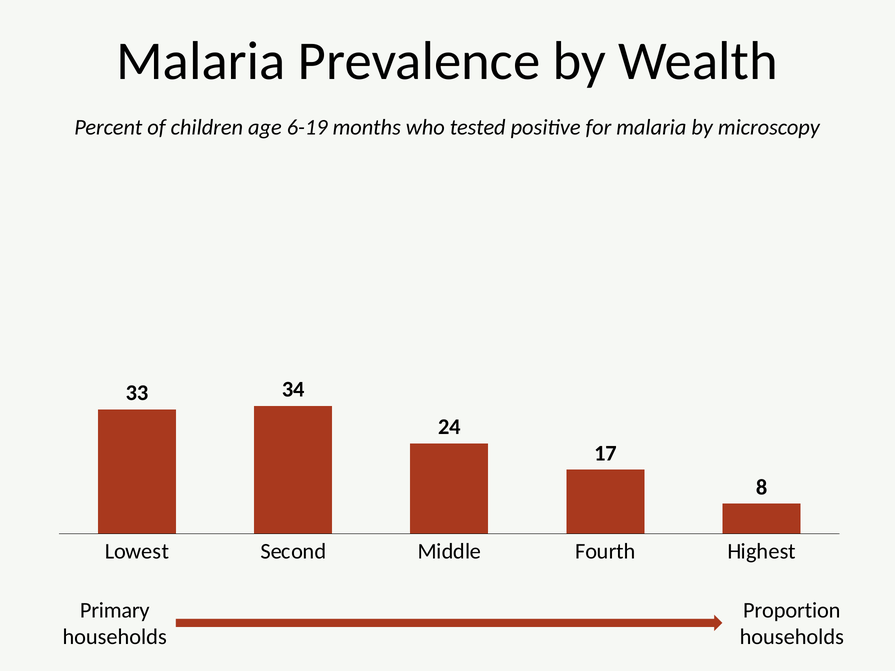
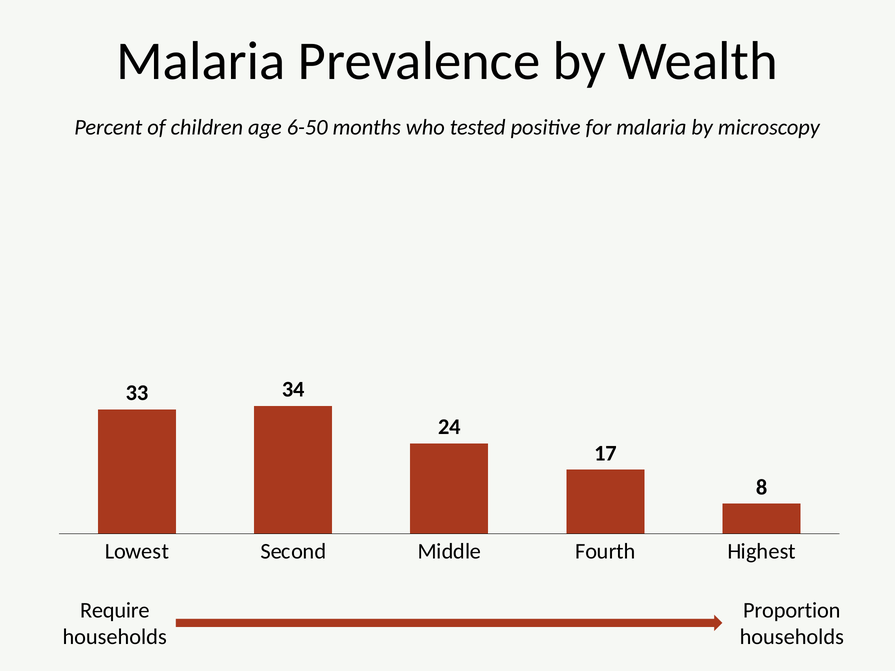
6-19: 6-19 -> 6-50 (307, 127)
Primary: Primary -> Require (115, 610)
